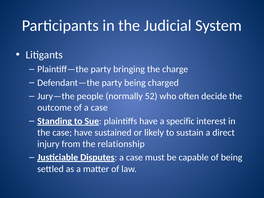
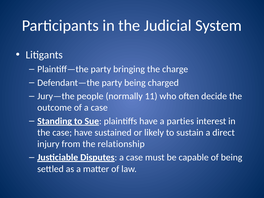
52: 52 -> 11 (151, 96)
specific: specific -> parties (180, 121)
